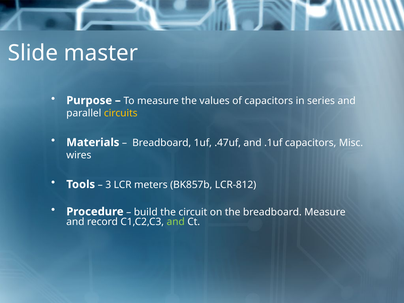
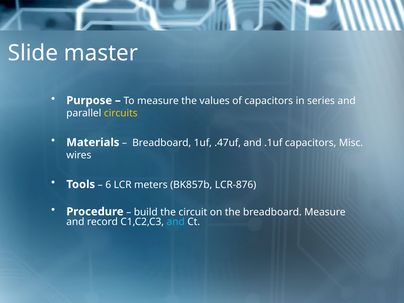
3: 3 -> 6 (108, 185)
LCR-812: LCR-812 -> LCR-876 (236, 185)
and colour: light green -> light blue (176, 222)
